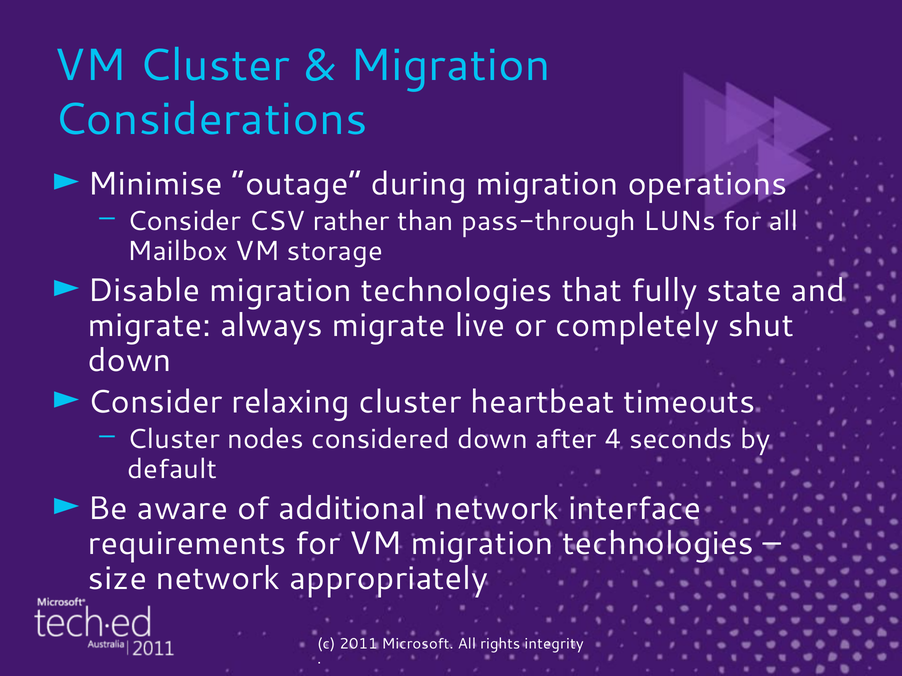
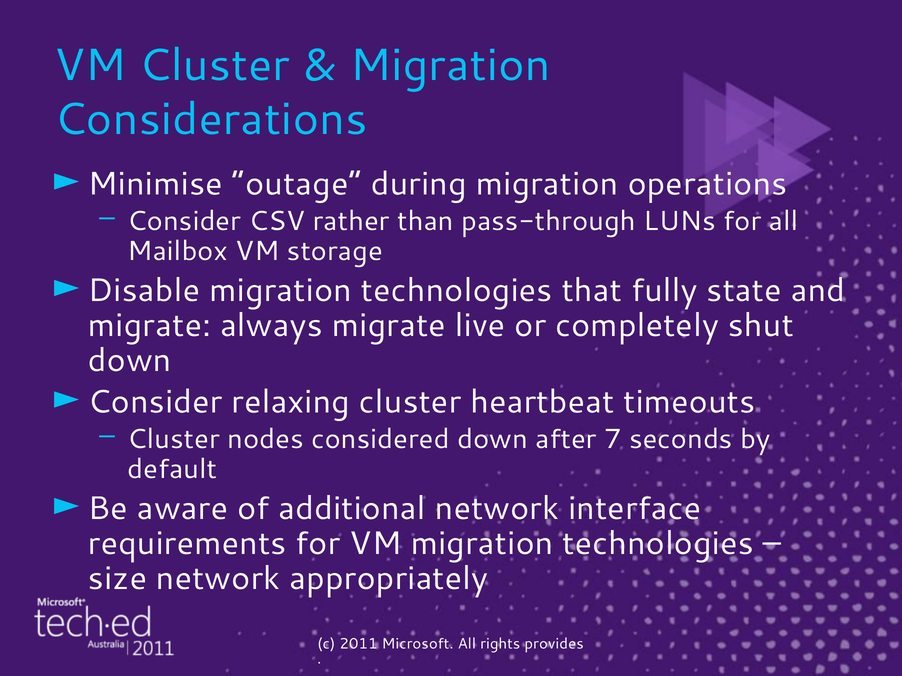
4: 4 -> 7 (613, 440)
integrity: integrity -> provides (554, 644)
